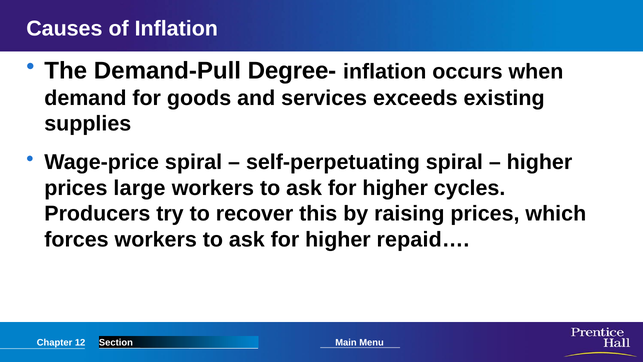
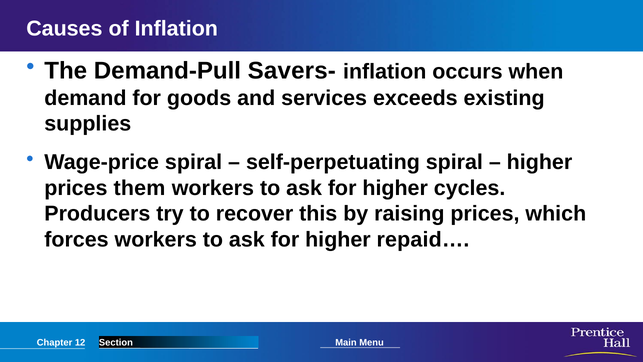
Degree-: Degree- -> Savers- (292, 71)
large: large -> them (140, 188)
